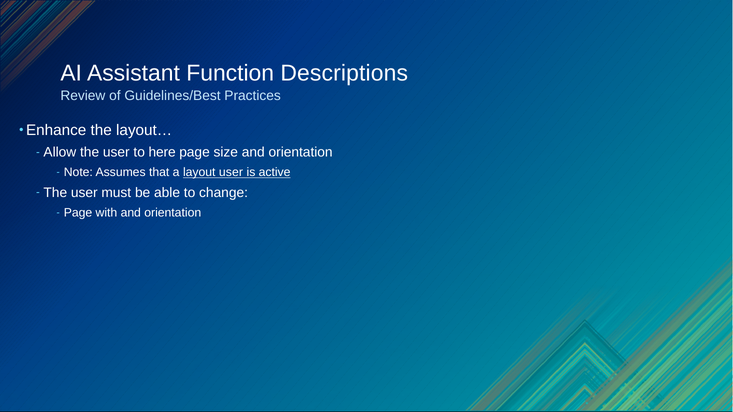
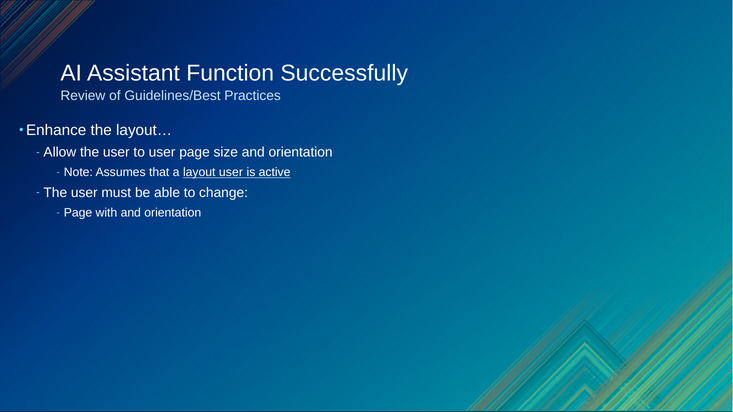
Descriptions: Descriptions -> Successfully (344, 73)
to here: here -> user (162, 152)
